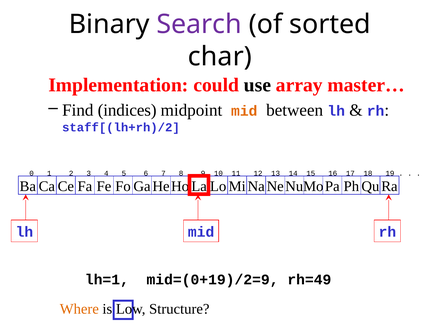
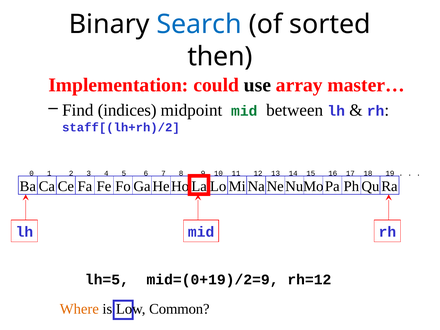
Search colour: purple -> blue (199, 24)
char: char -> then (220, 57)
mid colour: orange -> green (244, 111)
lh=1: lh=1 -> lh=5 (107, 280)
rh=49: rh=49 -> rh=12 (309, 280)
Structure: Structure -> Common (179, 309)
